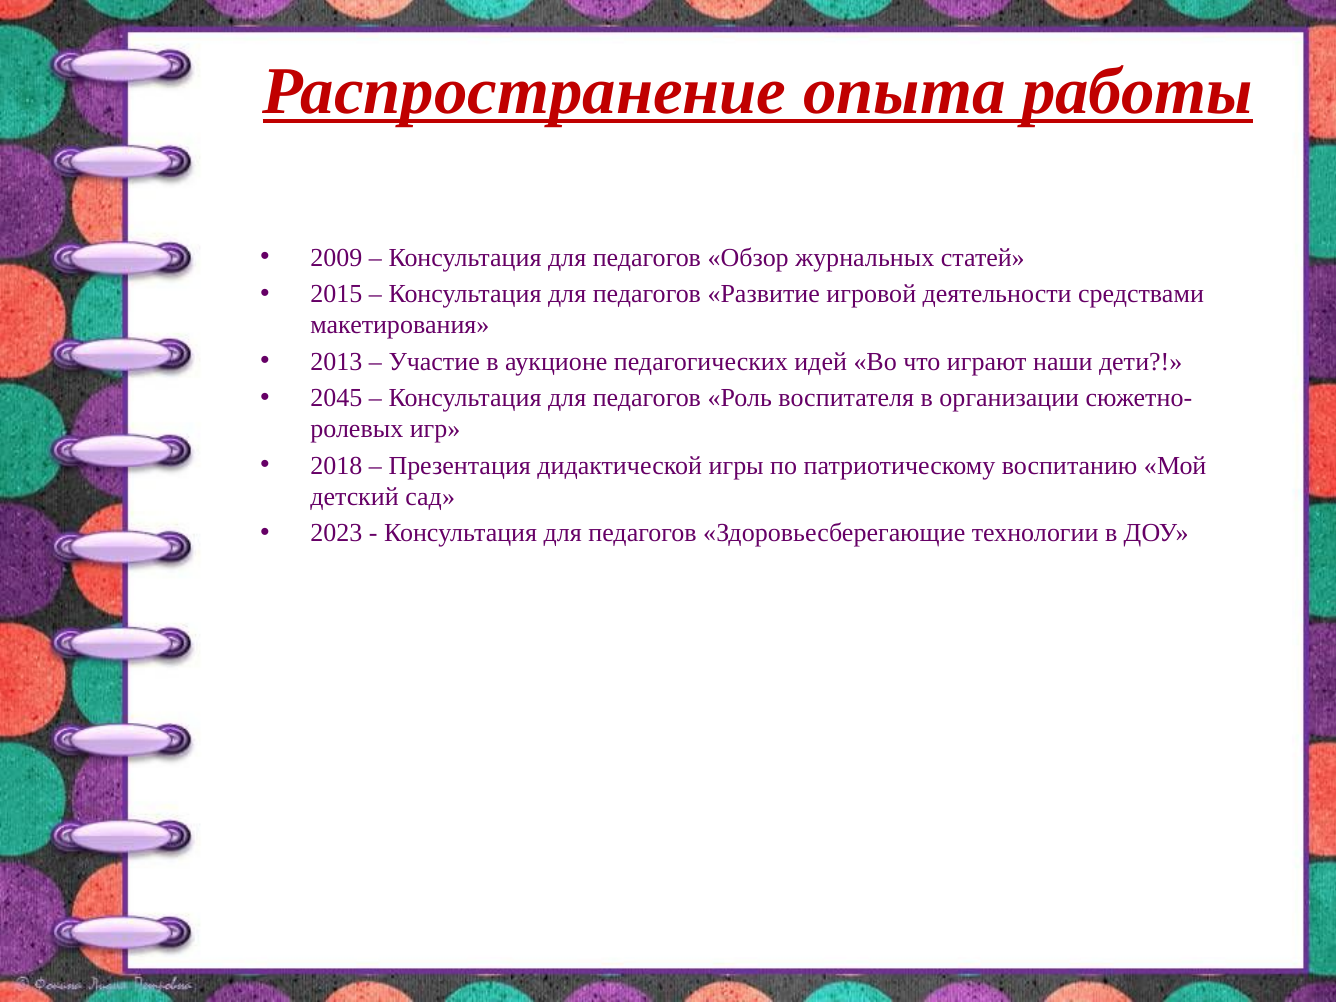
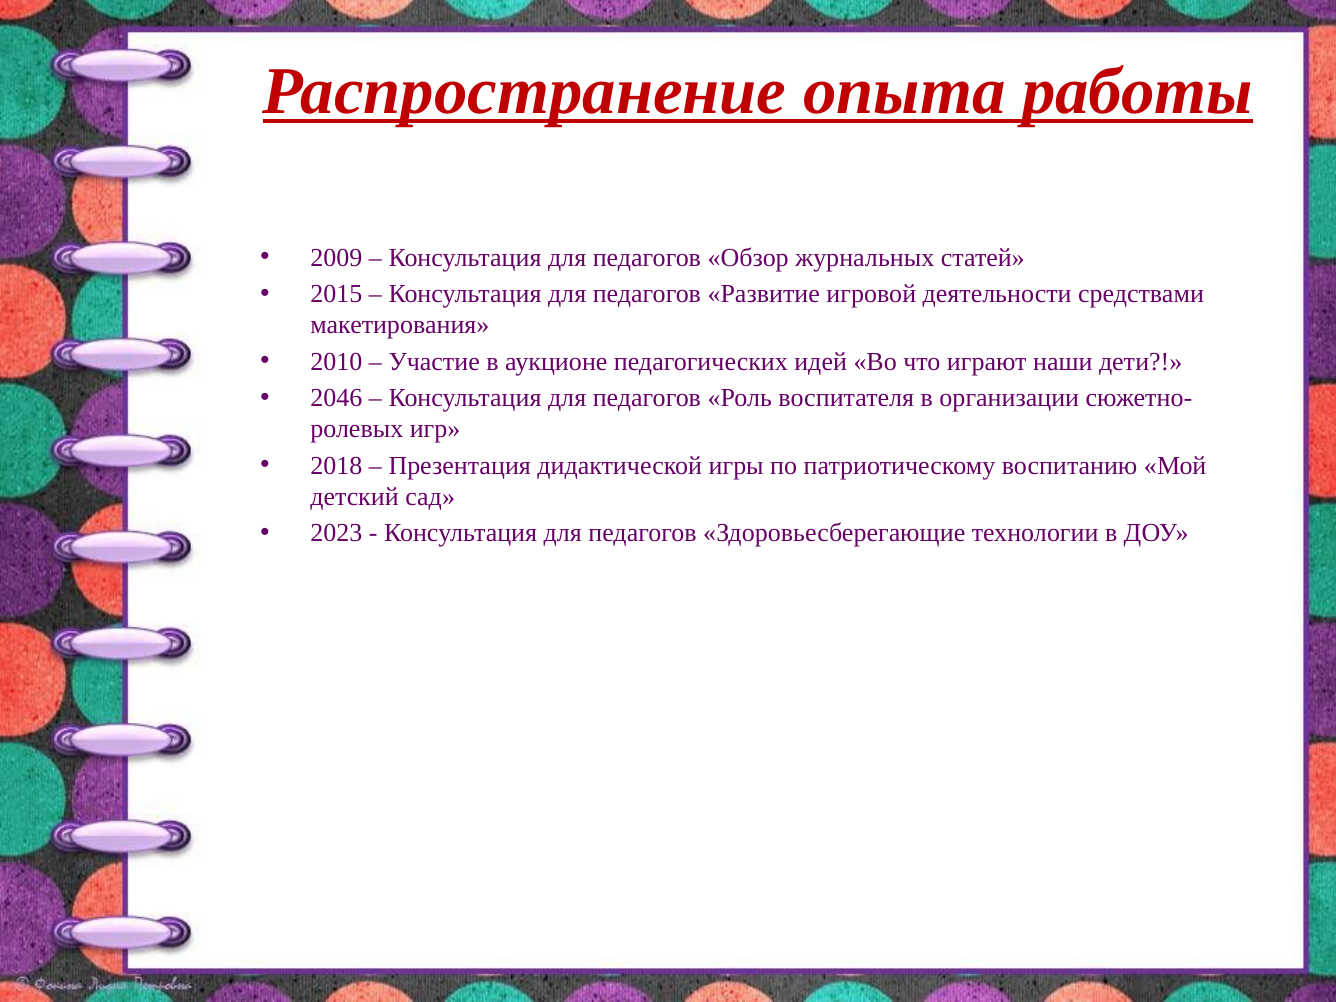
2013: 2013 -> 2010 (336, 362)
2045: 2045 -> 2046 (336, 398)
